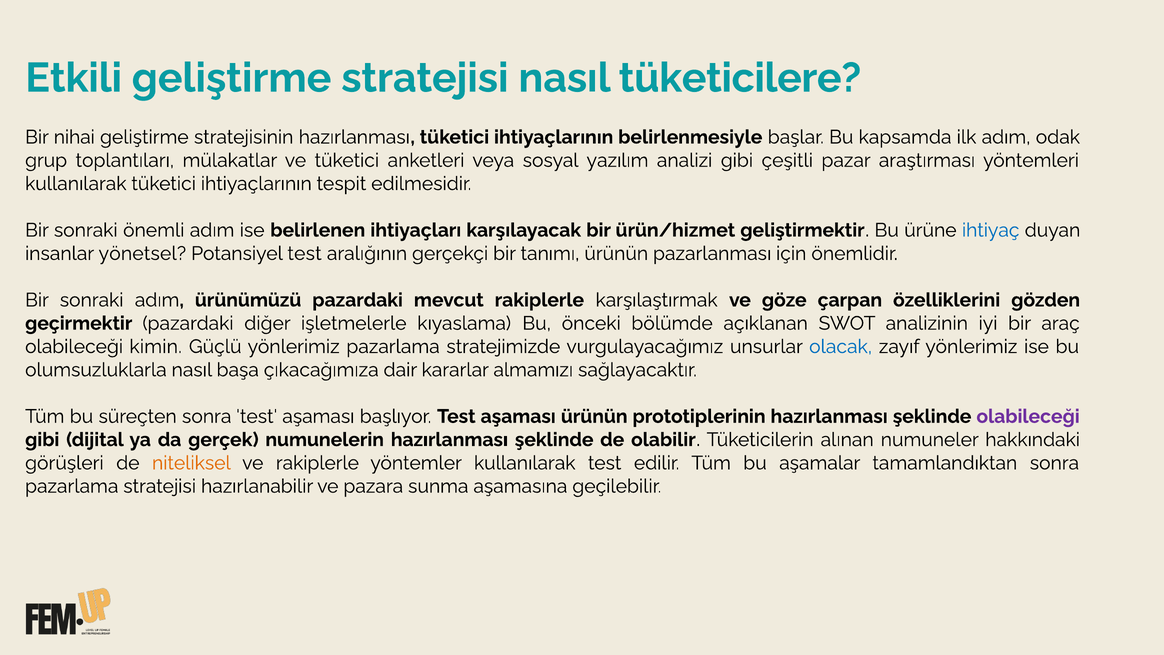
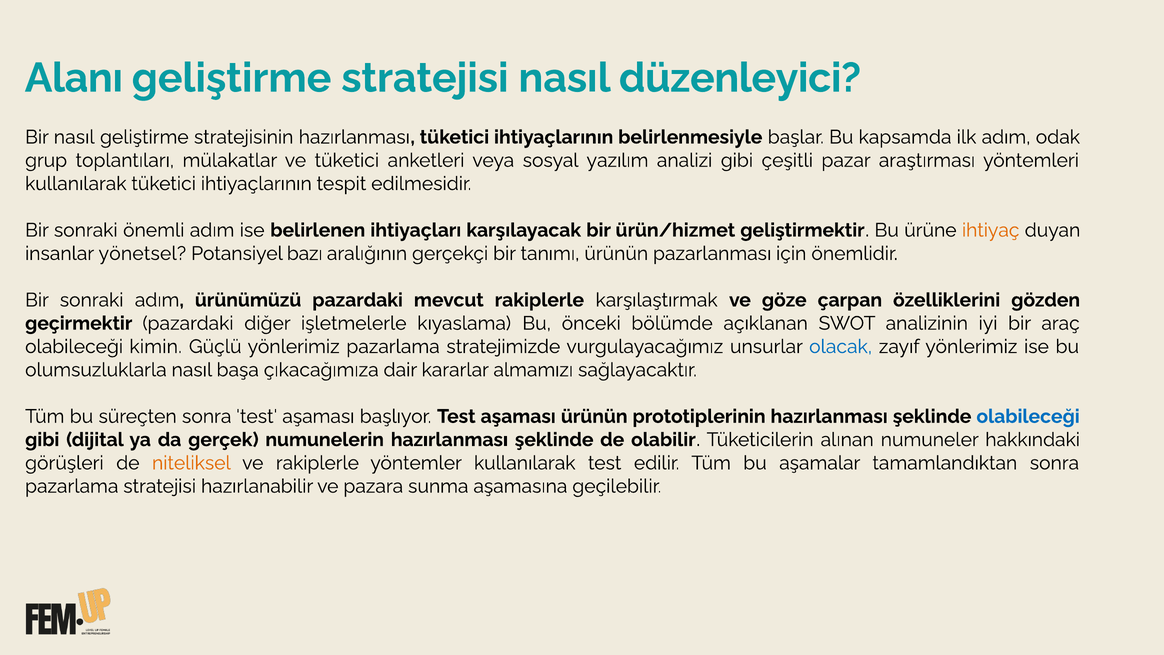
Etkili: Etkili -> Alanı (74, 78)
tüketicilere: tüketicilere -> düzenleyici (740, 78)
Bir nihai: nihai -> nasıl (74, 137)
ihtiyaç colour: blue -> orange (991, 230)
Potansiyel test: test -> bazı (305, 253)
olabileceği colour: purple -> blue (1028, 416)
